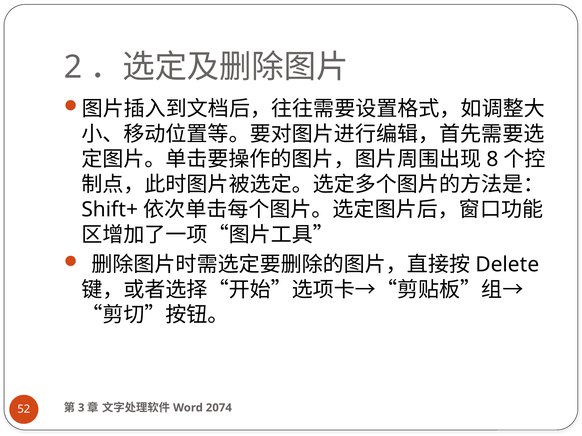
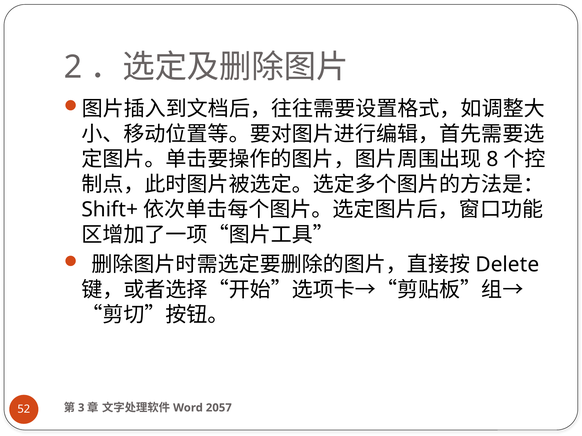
2074: 2074 -> 2057 (219, 408)
